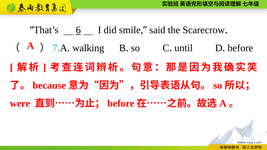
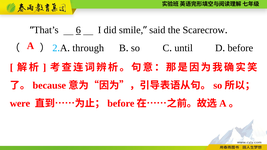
7: 7 -> 2 (55, 48)
walking: walking -> through (88, 48)
